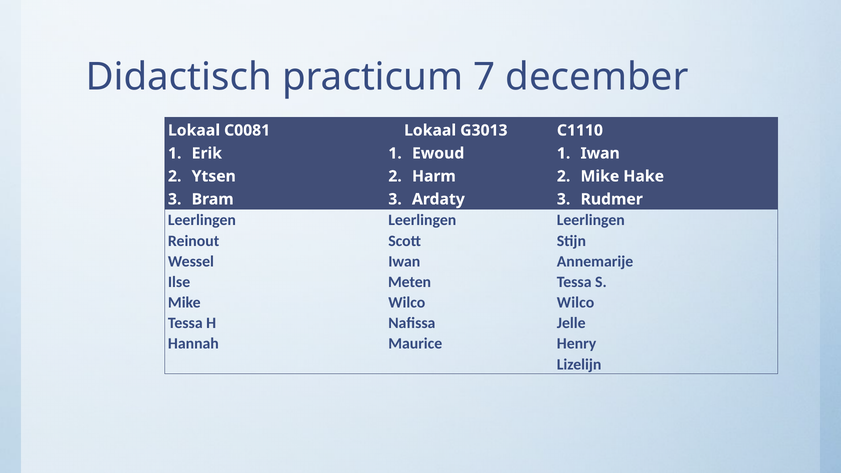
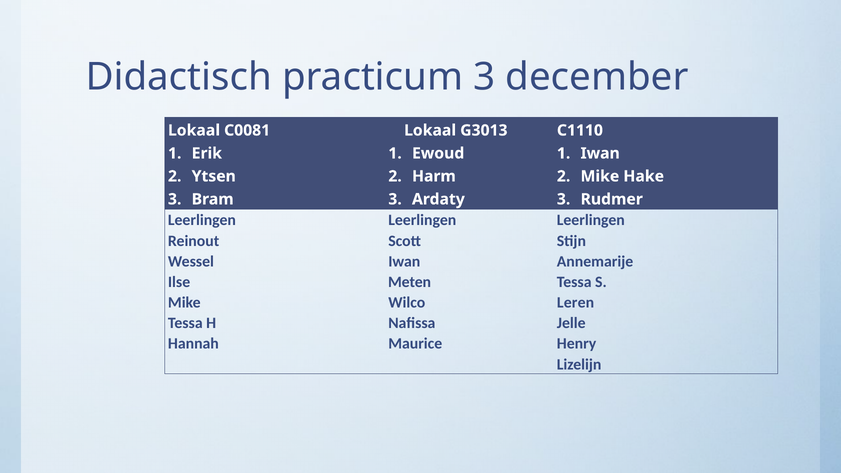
practicum 7: 7 -> 3 (484, 77)
Wilco: Wilco -> Leren (576, 303)
